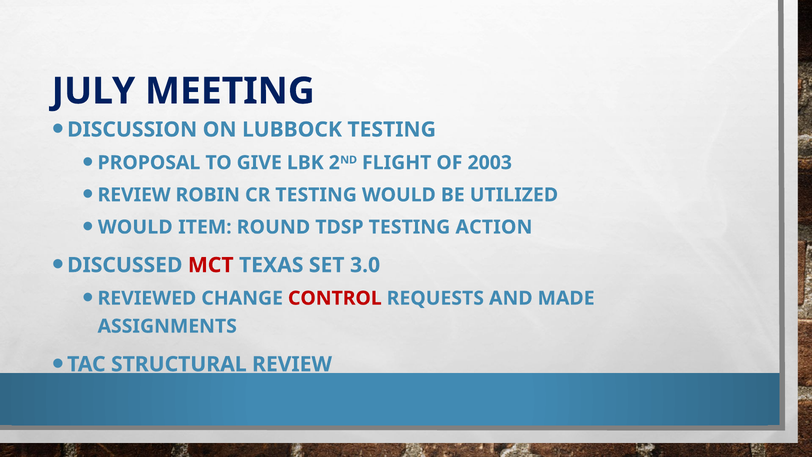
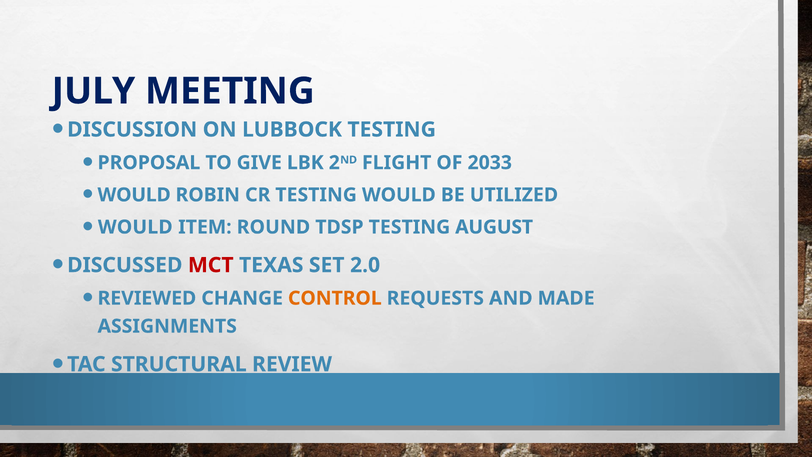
2003: 2003 -> 2033 (490, 163)
REVIEW: REVIEW -> WOULD (134, 195)
ACTION: ACTION -> AUGUST (494, 227)
3.0: 3.0 -> 2.0 (365, 265)
CONTROL colour: red -> orange (335, 298)
